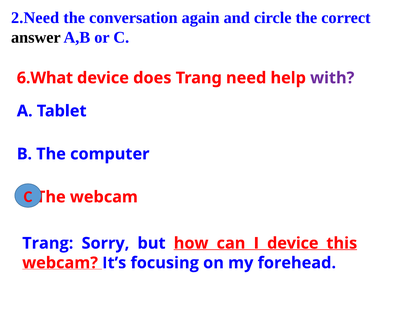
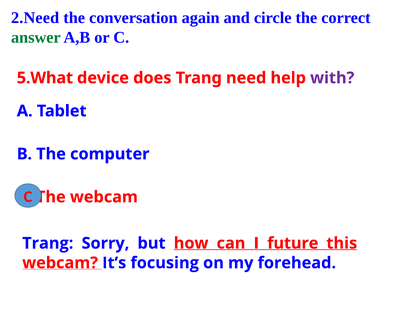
answer colour: black -> green (36, 37)
6.What: 6.What -> 5.What (45, 78)
I device: device -> future (293, 243)
